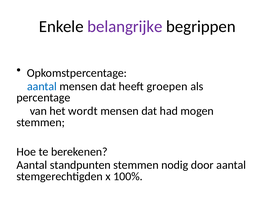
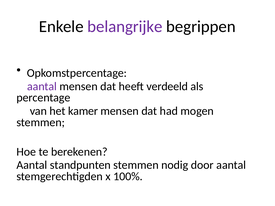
aantal colour: blue -> purple (42, 86)
groepen: groepen -> verdeeld (167, 86)
wordt: wordt -> kamer (83, 111)
